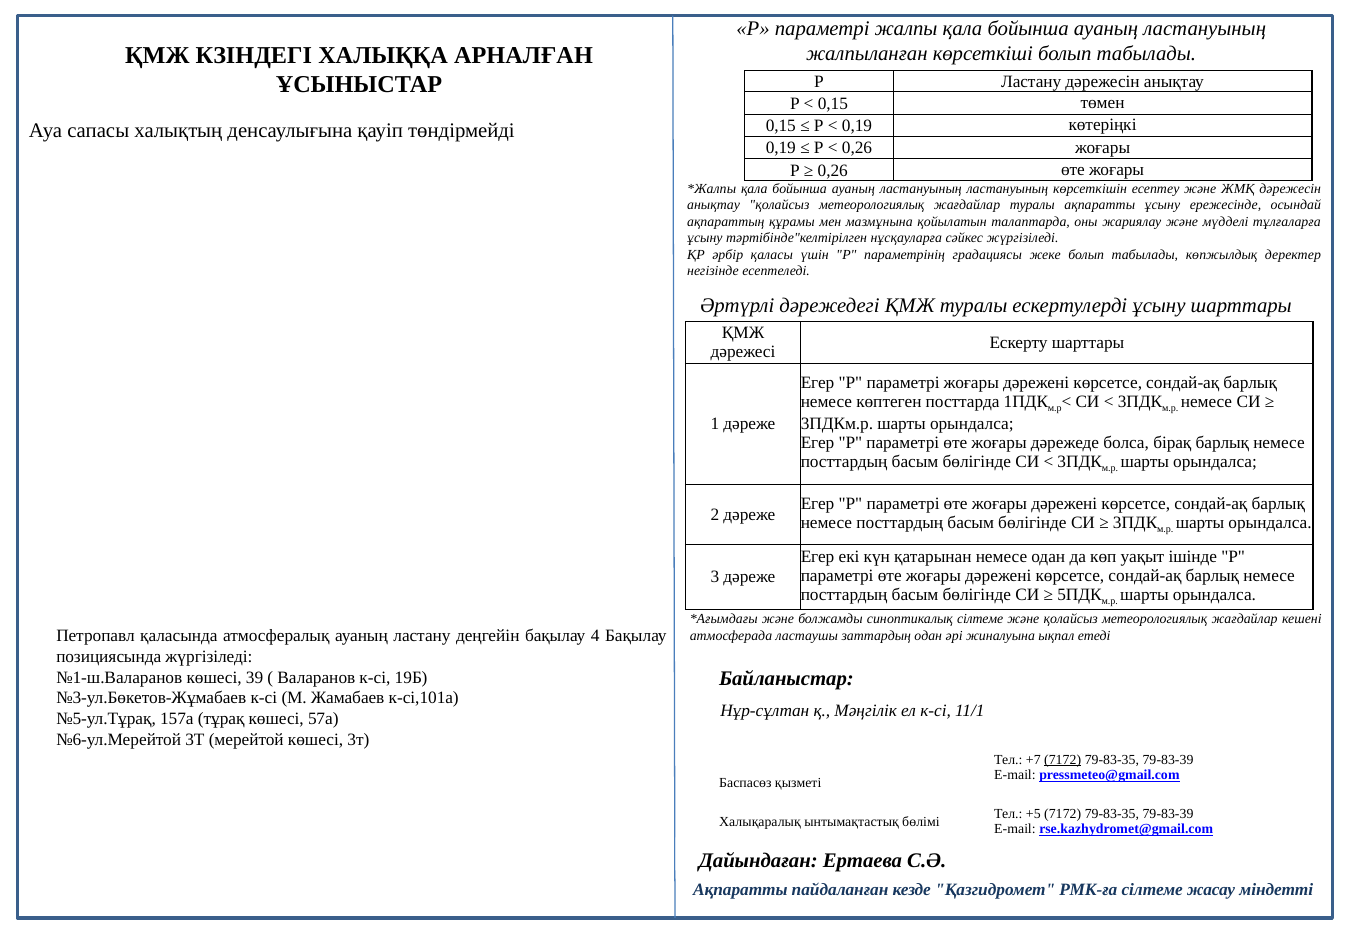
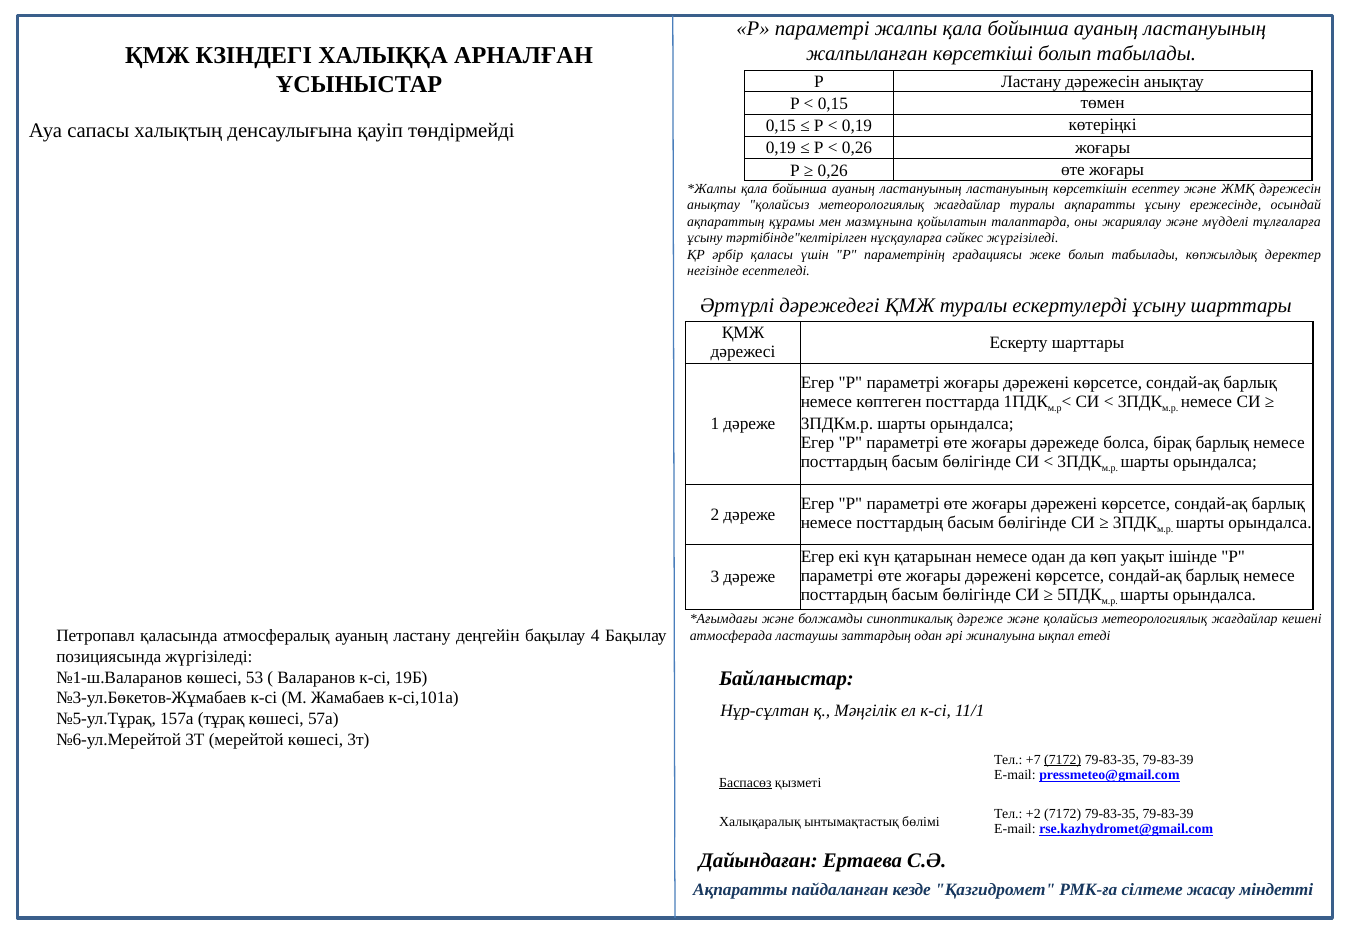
синоптикалық сілтеме: сілтеме -> дәреже (980, 620)
39: 39 -> 53 (255, 678)
Баспасөз underline: none -> present (745, 783)
+5: +5 -> +2 (1033, 814)
